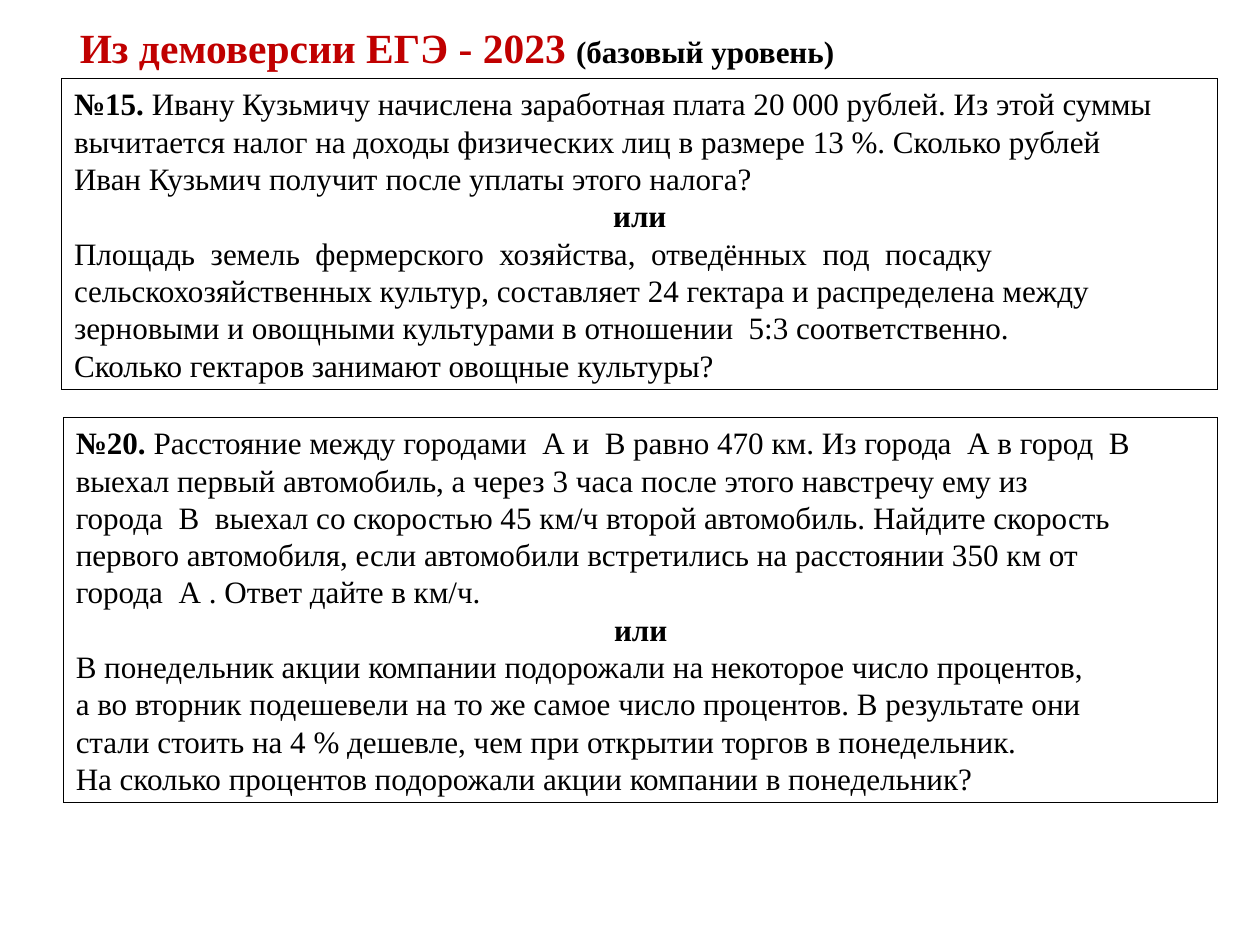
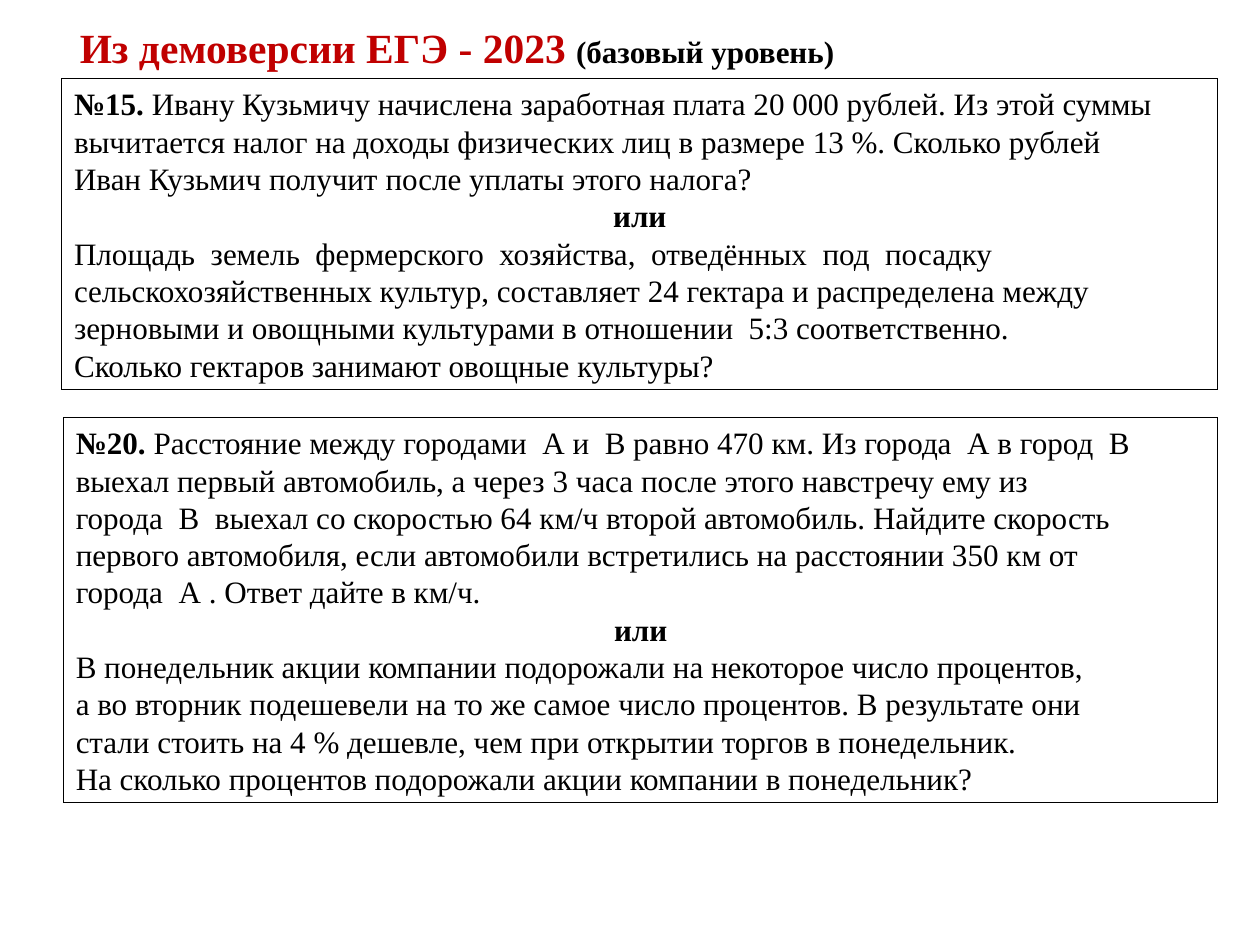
45: 45 -> 64 (516, 519)
